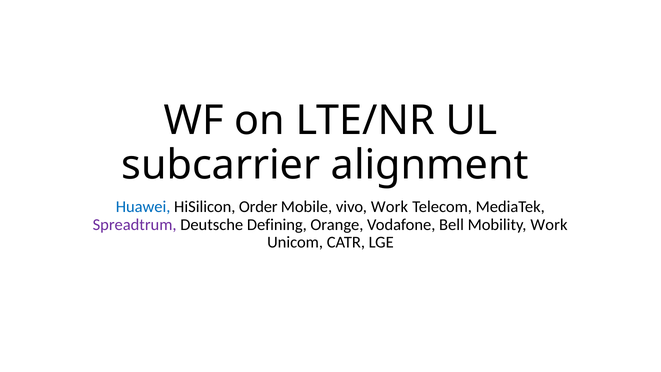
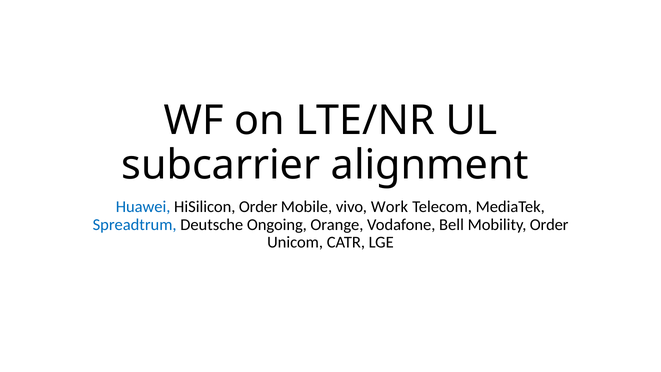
Spreadtrum colour: purple -> blue (135, 224)
Defining: Defining -> Ongoing (277, 224)
Mobility Work: Work -> Order (549, 224)
